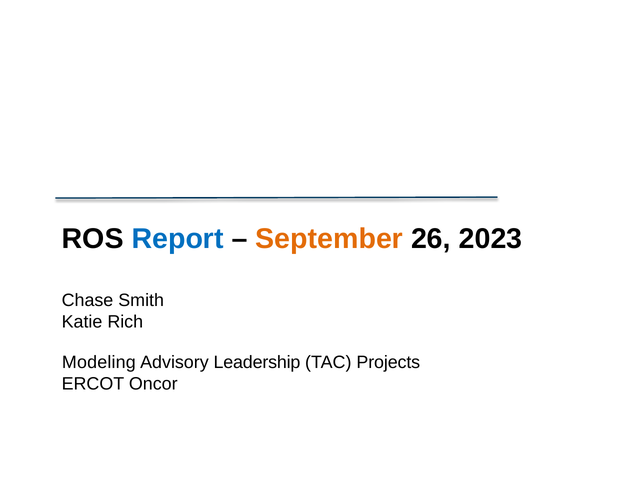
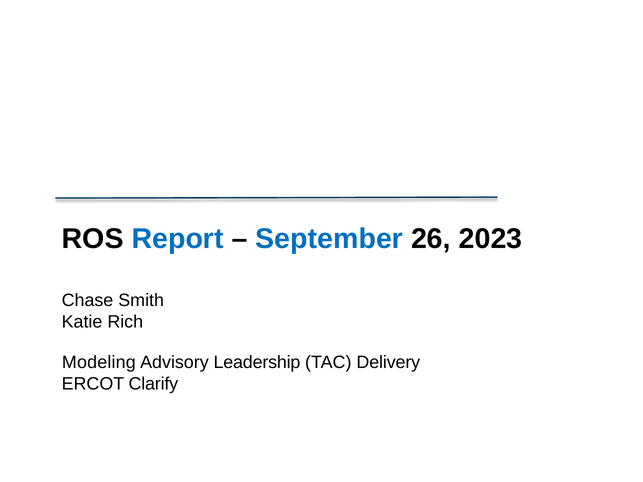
September colour: orange -> blue (329, 239)
Projects: Projects -> Delivery (388, 363)
Oncor: Oncor -> Clarify (153, 384)
